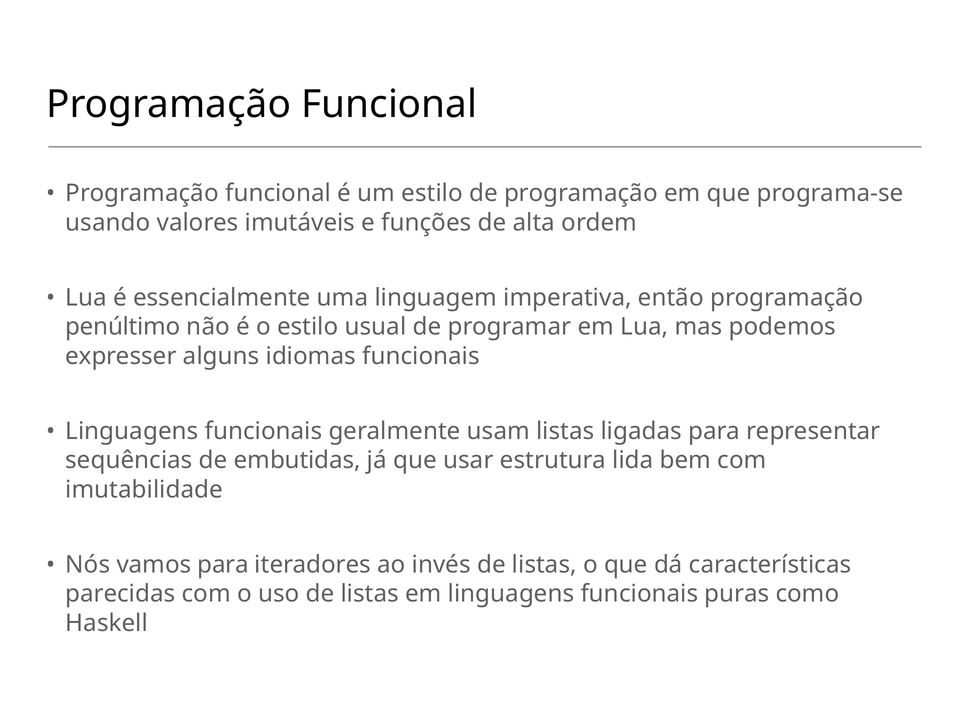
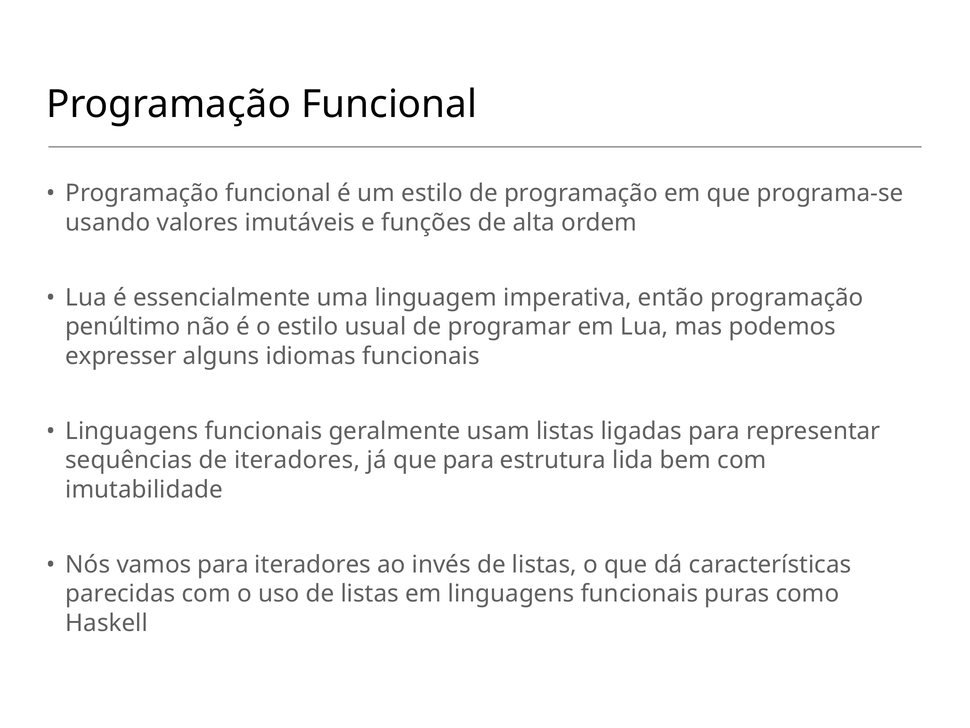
de embutidas: embutidas -> iteradores (297, 460)
que usar: usar -> para (468, 460)
